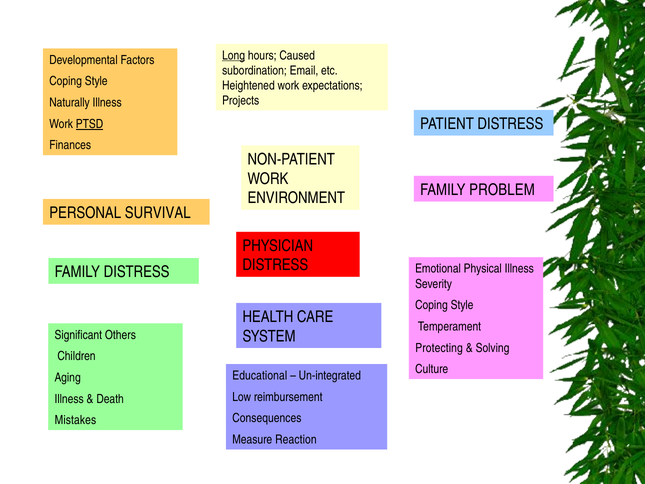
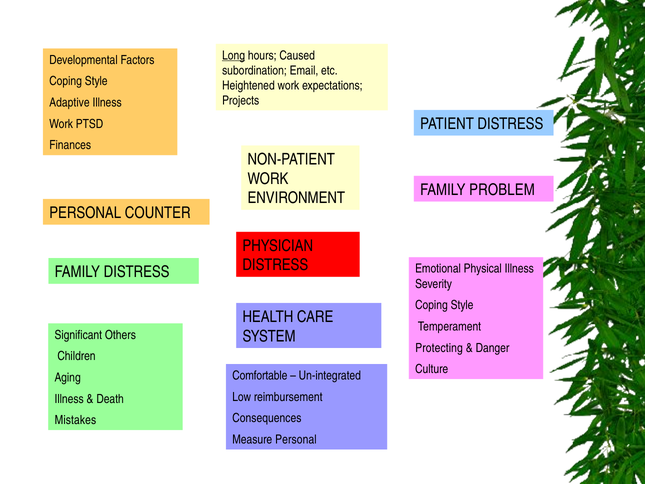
Naturally: Naturally -> Adaptive (69, 103)
PTSD underline: present -> none (90, 124)
SURVIVAL: SURVIVAL -> COUNTER (158, 213)
Solving: Solving -> Danger (493, 348)
Educational: Educational -> Comfortable (260, 375)
Measure Reaction: Reaction -> Personal (296, 439)
